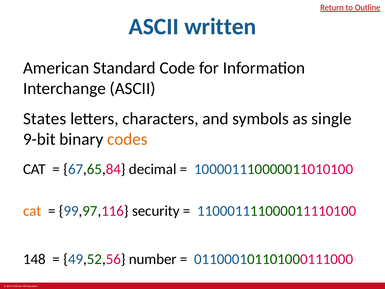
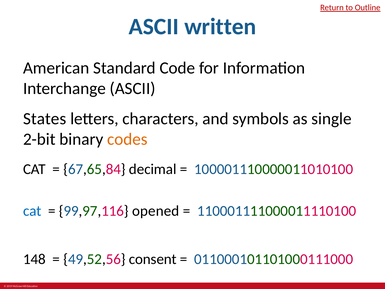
9-bit: 9-bit -> 2-bit (39, 139)
cat colour: orange -> blue (32, 211)
security: security -> opened (156, 211)
number: number -> consent (153, 259)
